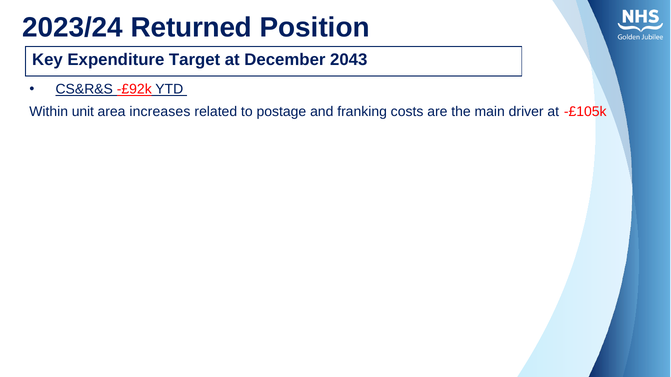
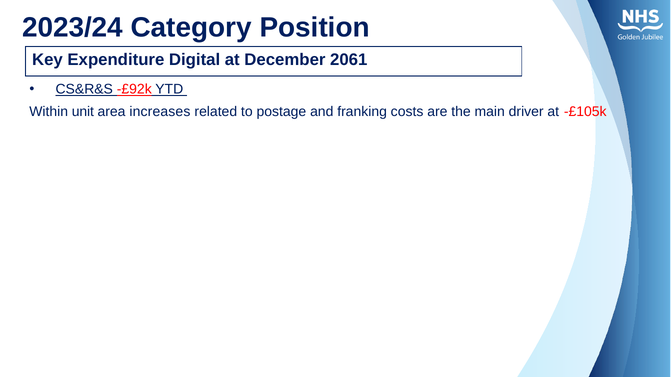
Returned: Returned -> Category (191, 28)
Target: Target -> Digital (195, 60)
2043: 2043 -> 2061 (349, 60)
